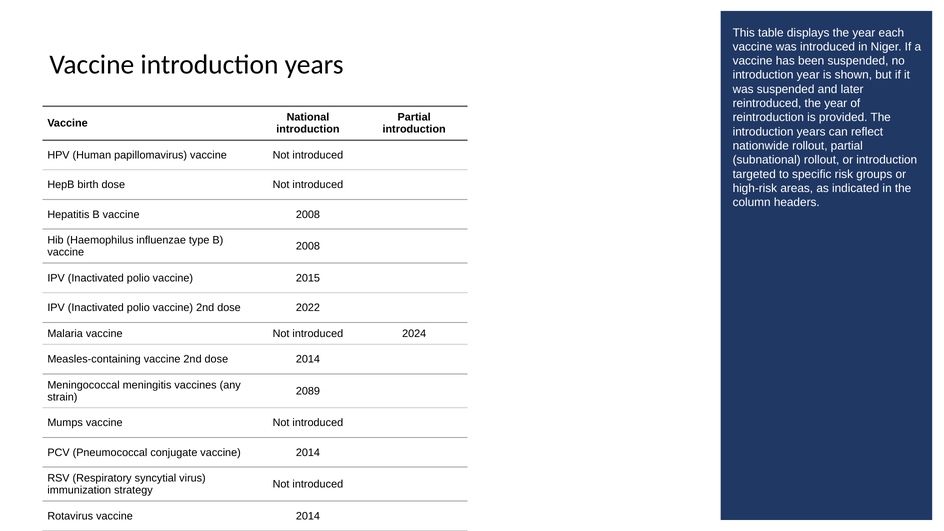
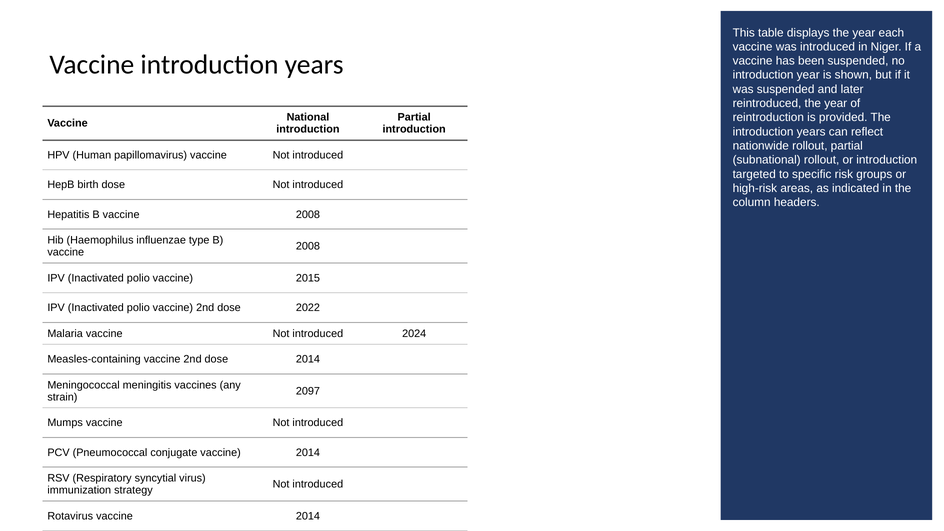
2089: 2089 -> 2097 (308, 391)
